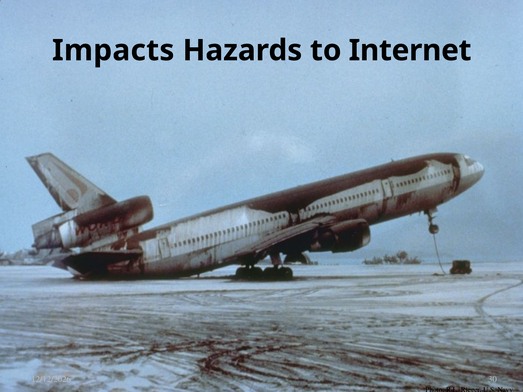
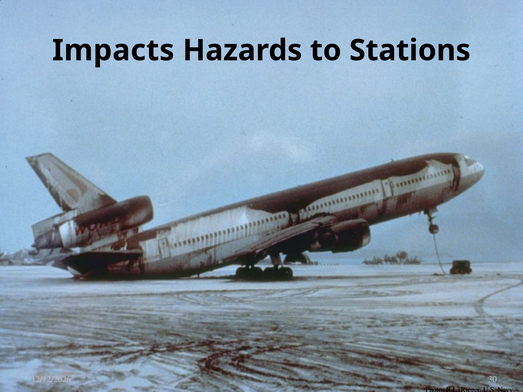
Internet: Internet -> Stations (410, 50)
